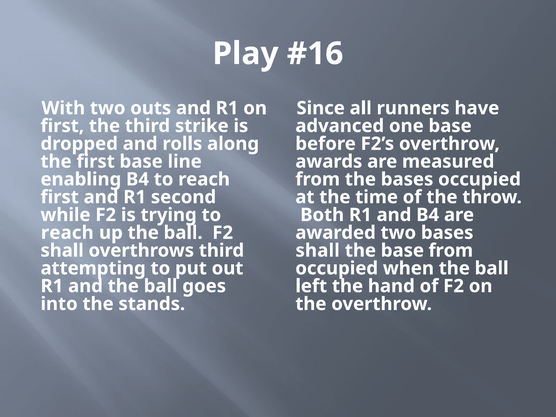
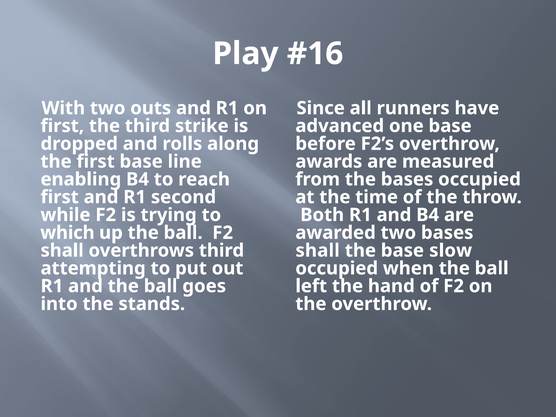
reach: reach -> which (67, 233)
base from: from -> slow (451, 251)
